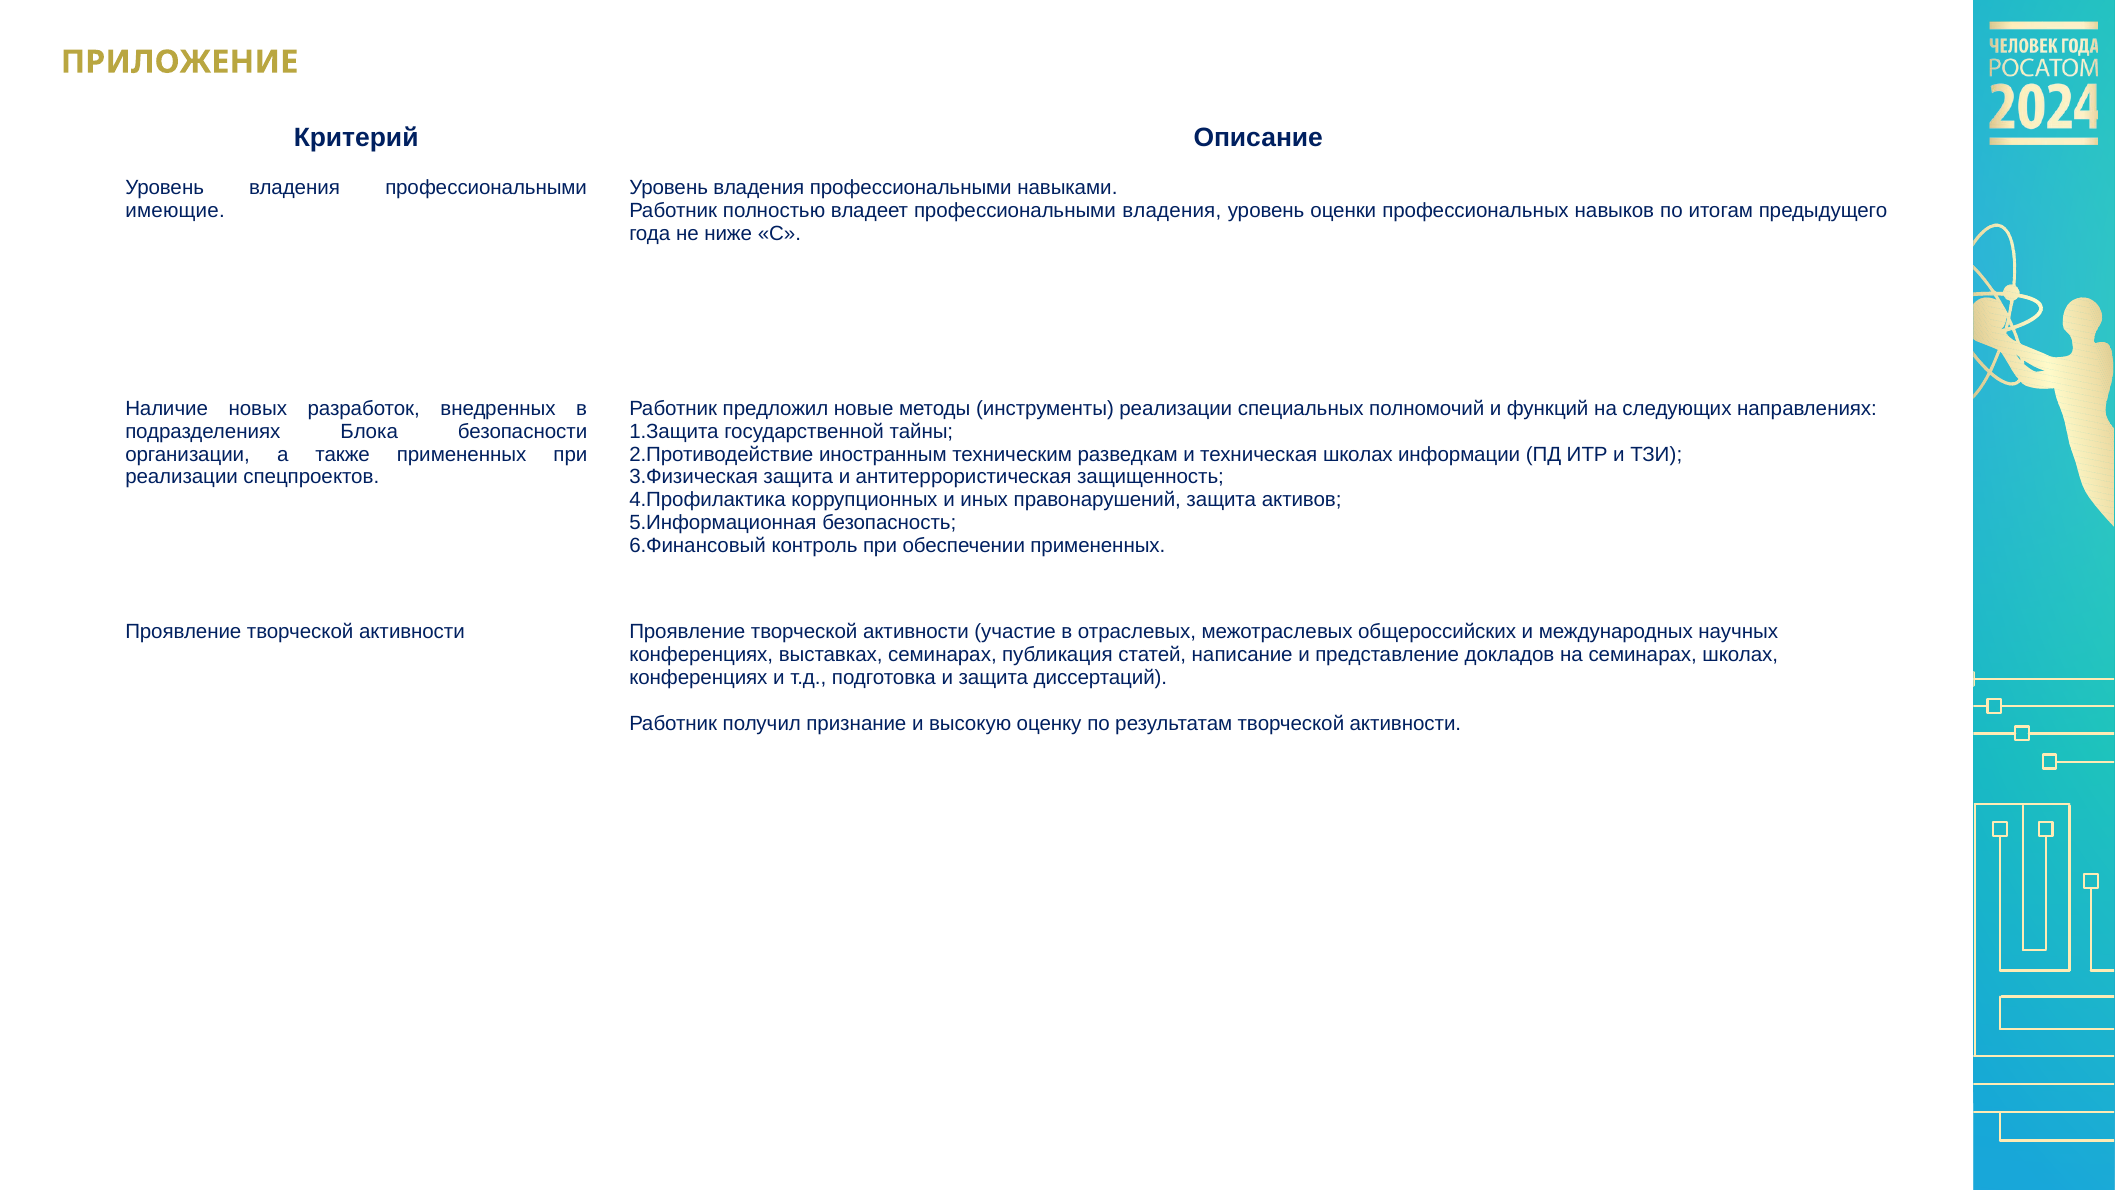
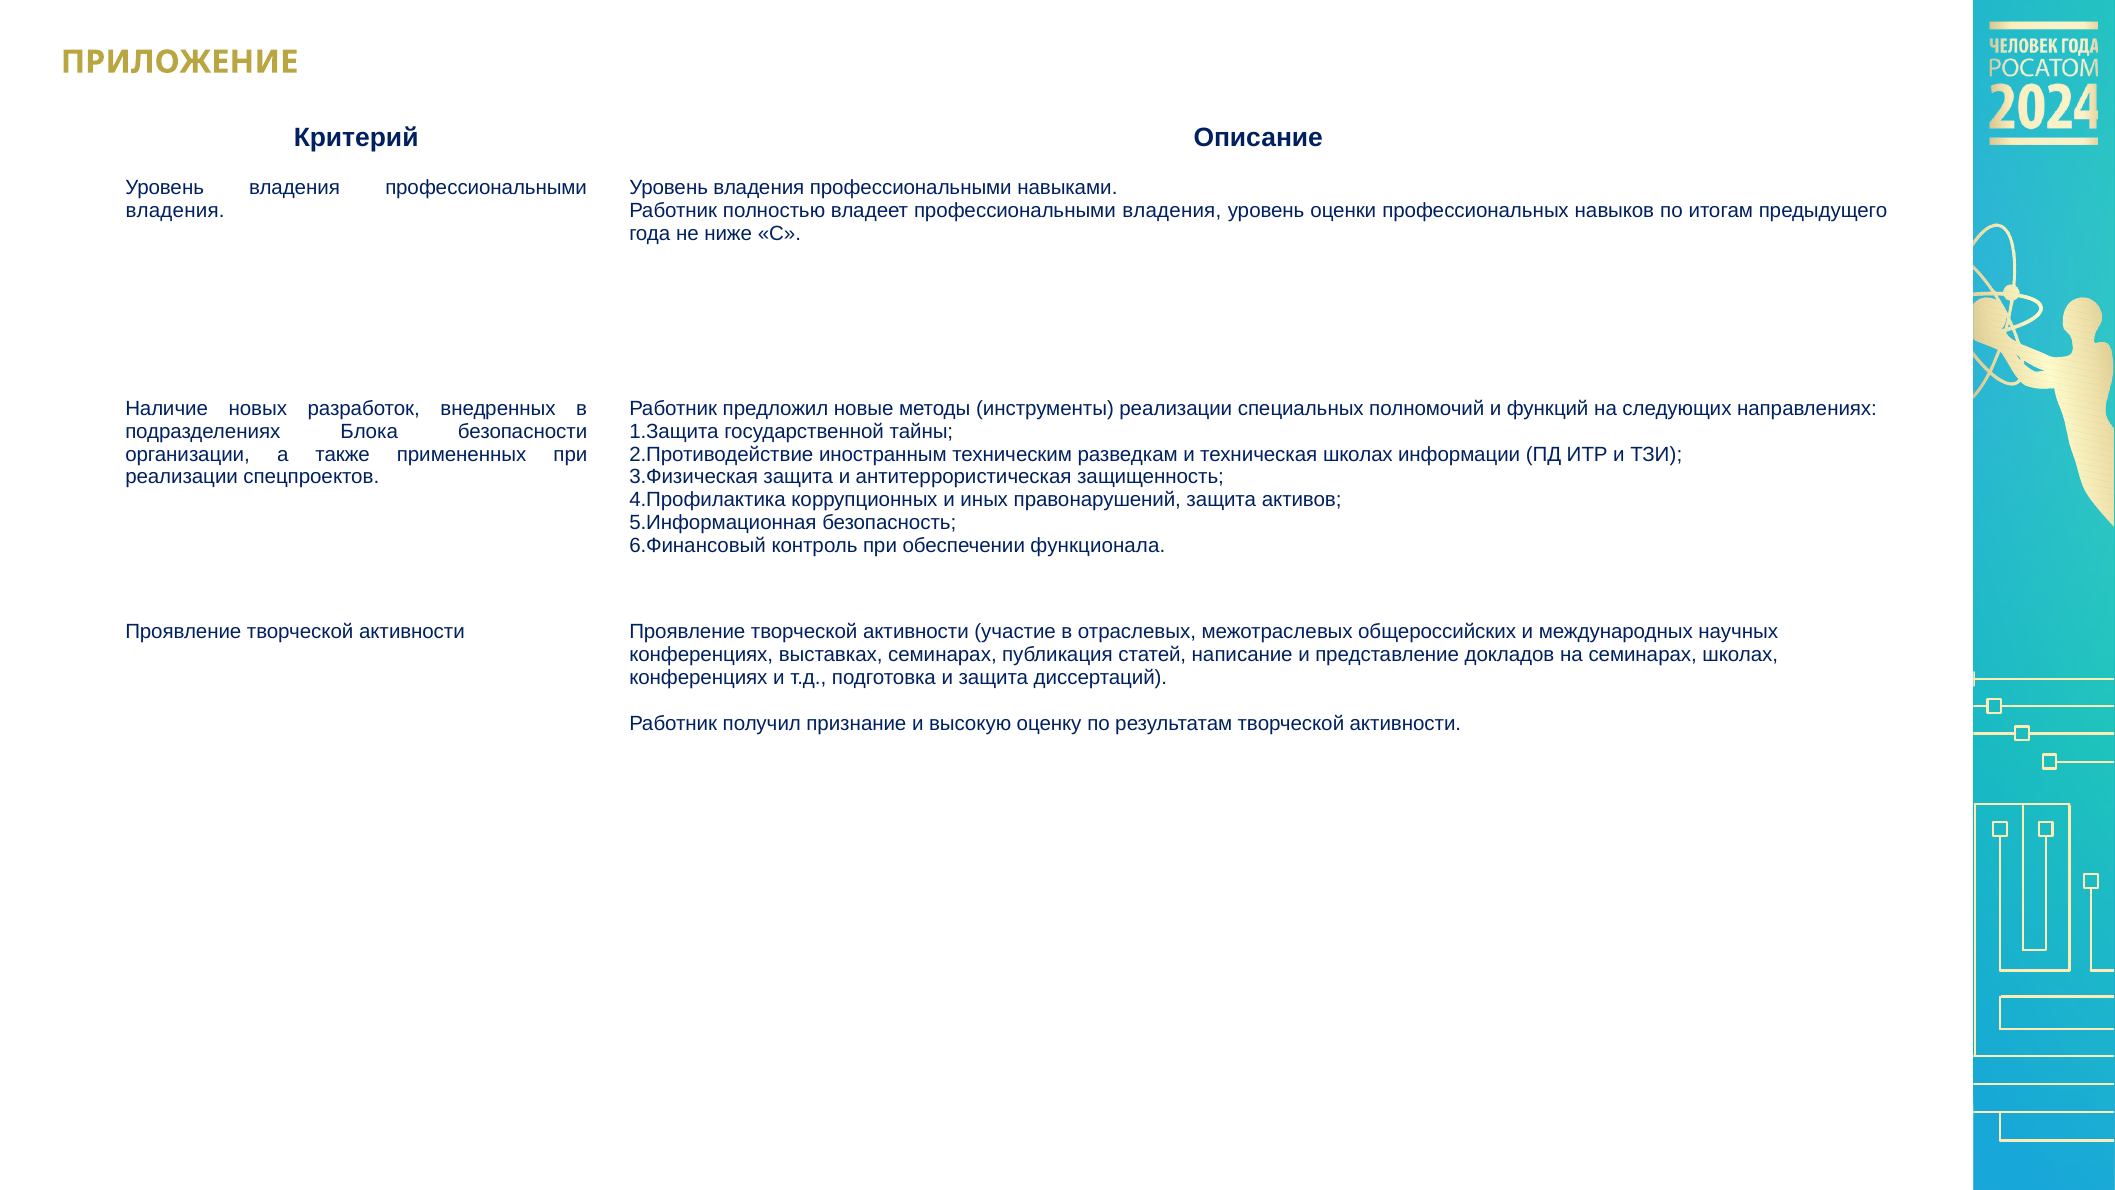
имеющие: имеющие -> владения (175, 211)
обеспечении примененных: примененных -> функционала (1098, 546)
